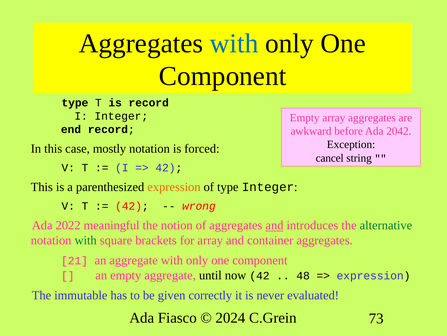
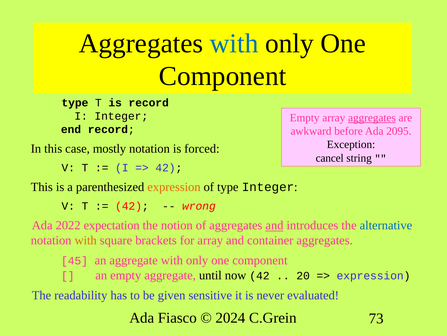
aggregates underline: none -> present (372, 117)
2042: 2042 -> 2095 (399, 131)
meaningful: meaningful -> expectation (112, 225)
alternative colour: green -> blue (386, 225)
with colour: green -> orange (86, 240)
21: 21 -> 45 (75, 260)
48: 48 -> 20 (303, 275)
immutable: immutable -> readability (81, 295)
correctly: correctly -> sensitive (210, 295)
